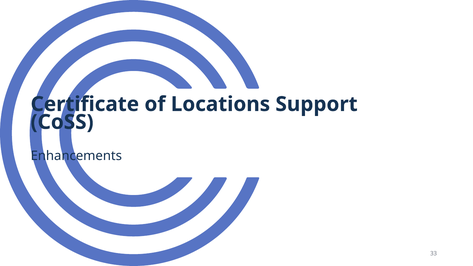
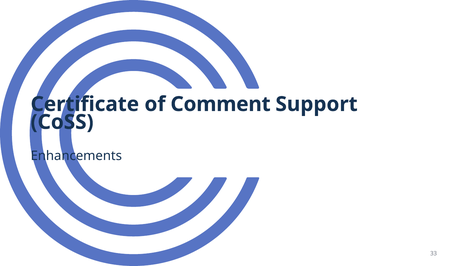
Locations: Locations -> Comment (221, 104)
